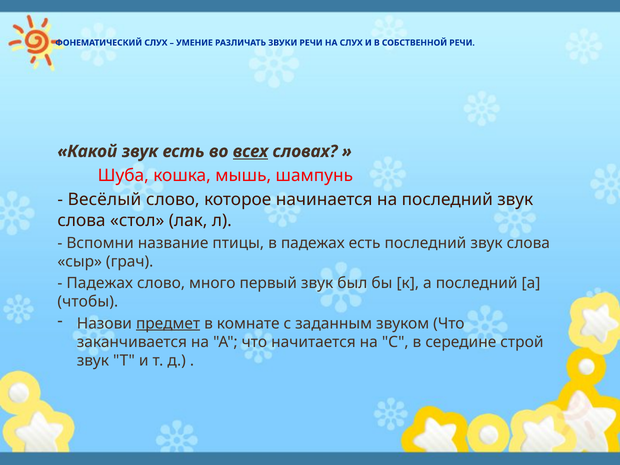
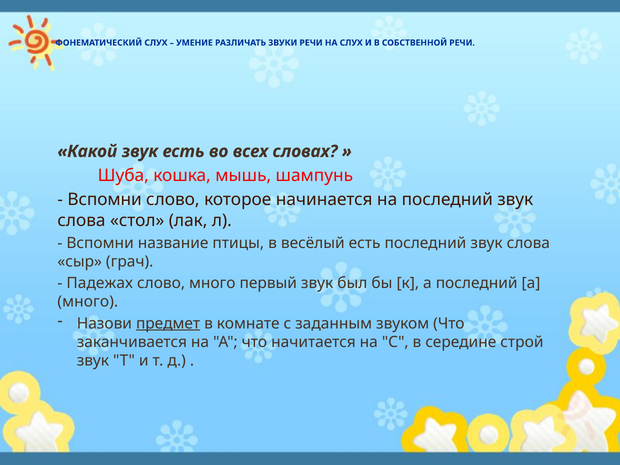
всех underline: present -> none (250, 151)
Весёлый: Весёлый -> Вспомни (105, 200)
в падежах: падежах -> весёлый (313, 243)
чтобы: чтобы -> много (88, 302)
